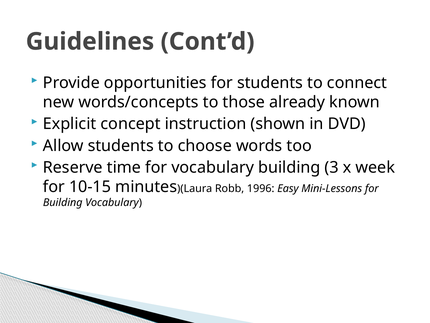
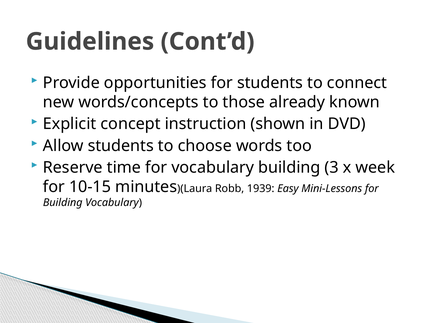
1996: 1996 -> 1939 (261, 188)
